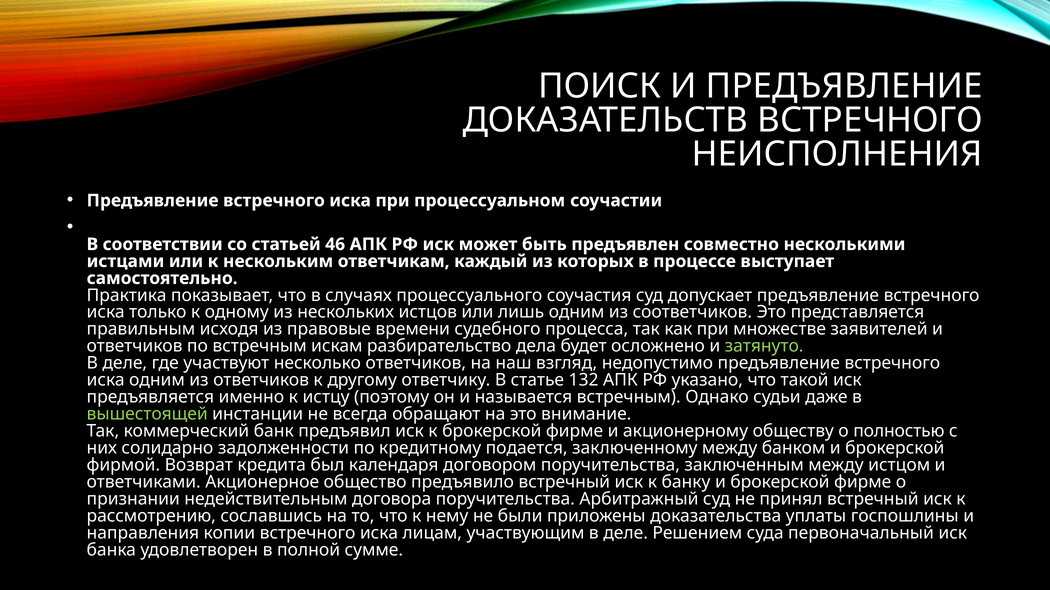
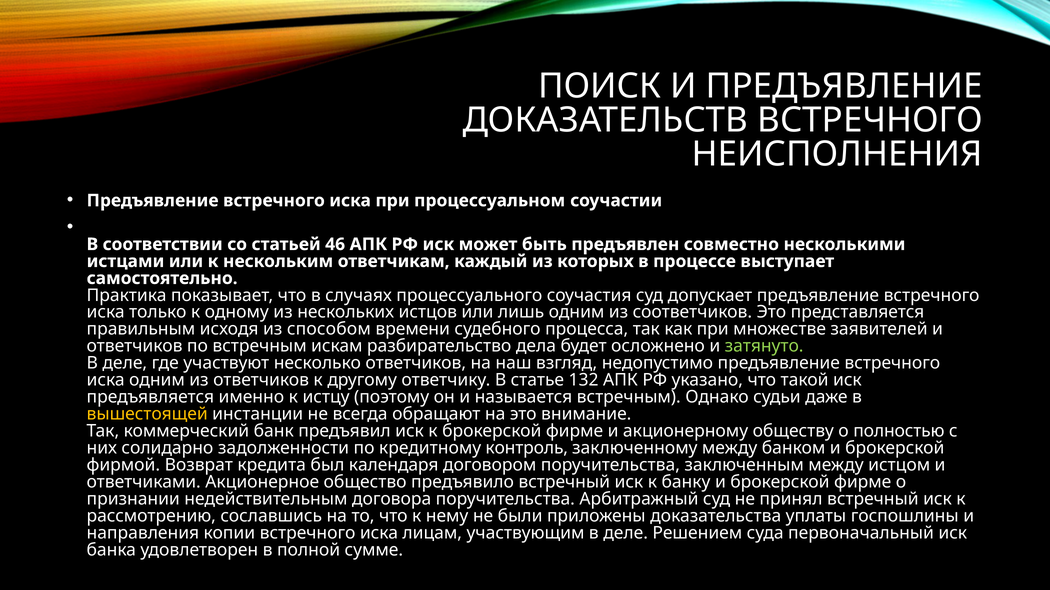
правовые: правовые -> способом (329, 330)
вышестоящей colour: light green -> yellow (147, 414)
подается: подается -> контроль (527, 448)
